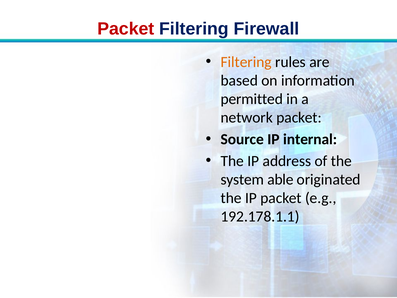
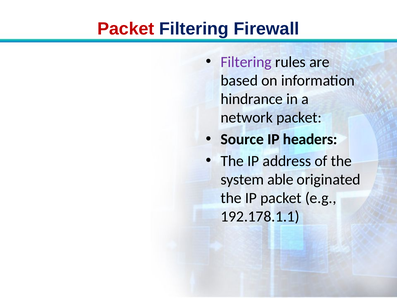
Filtering colour: orange -> purple (246, 62)
permitted: permitted -> hindrance (252, 99)
internal: internal -> headers (310, 139)
